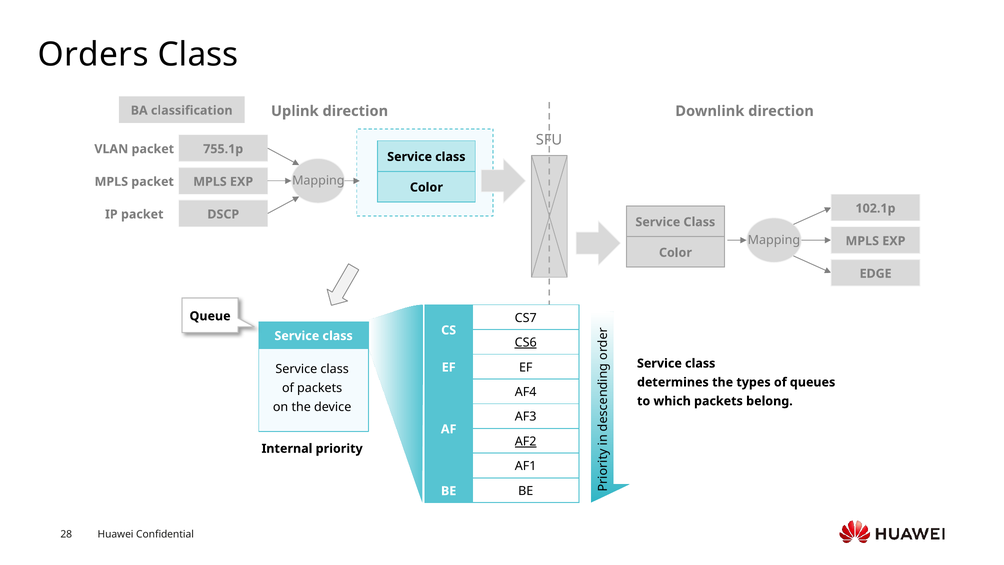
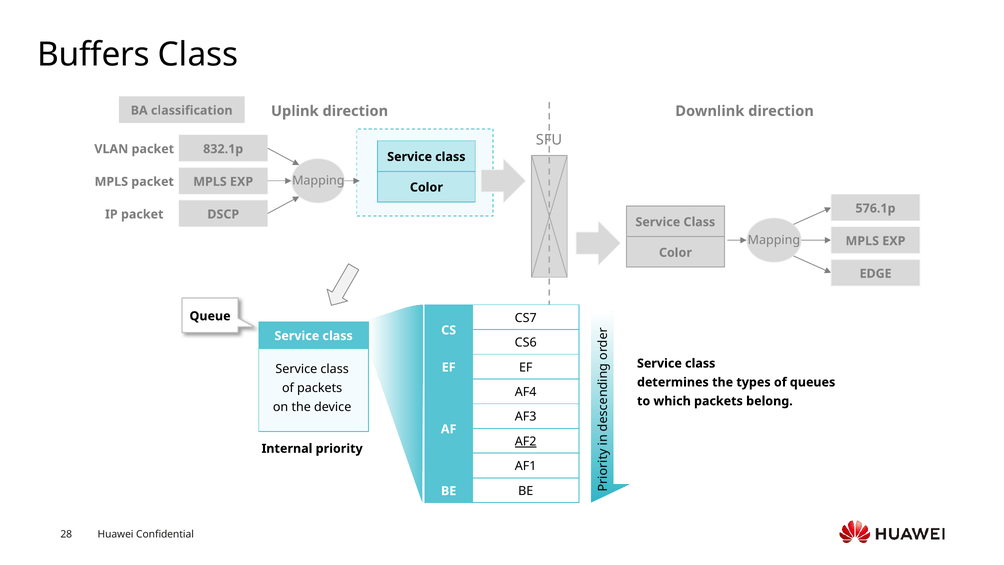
Orders: Orders -> Buffers (94, 55)
755.1p: 755.1p -> 832.1p (223, 149)
102.1p: 102.1p -> 576.1p (875, 208)
CS6 underline: present -> none (526, 342)
